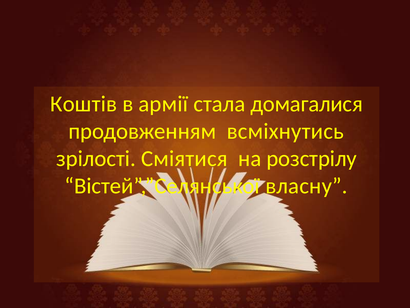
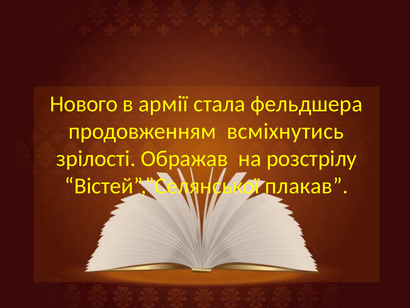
Коштів: Коштів -> Нового (84, 104)
домагалися: домагалися -> фельдшера (307, 104)
Сміятися: Сміятися -> Ображав (185, 158)
власну: власну -> плакав (307, 186)
